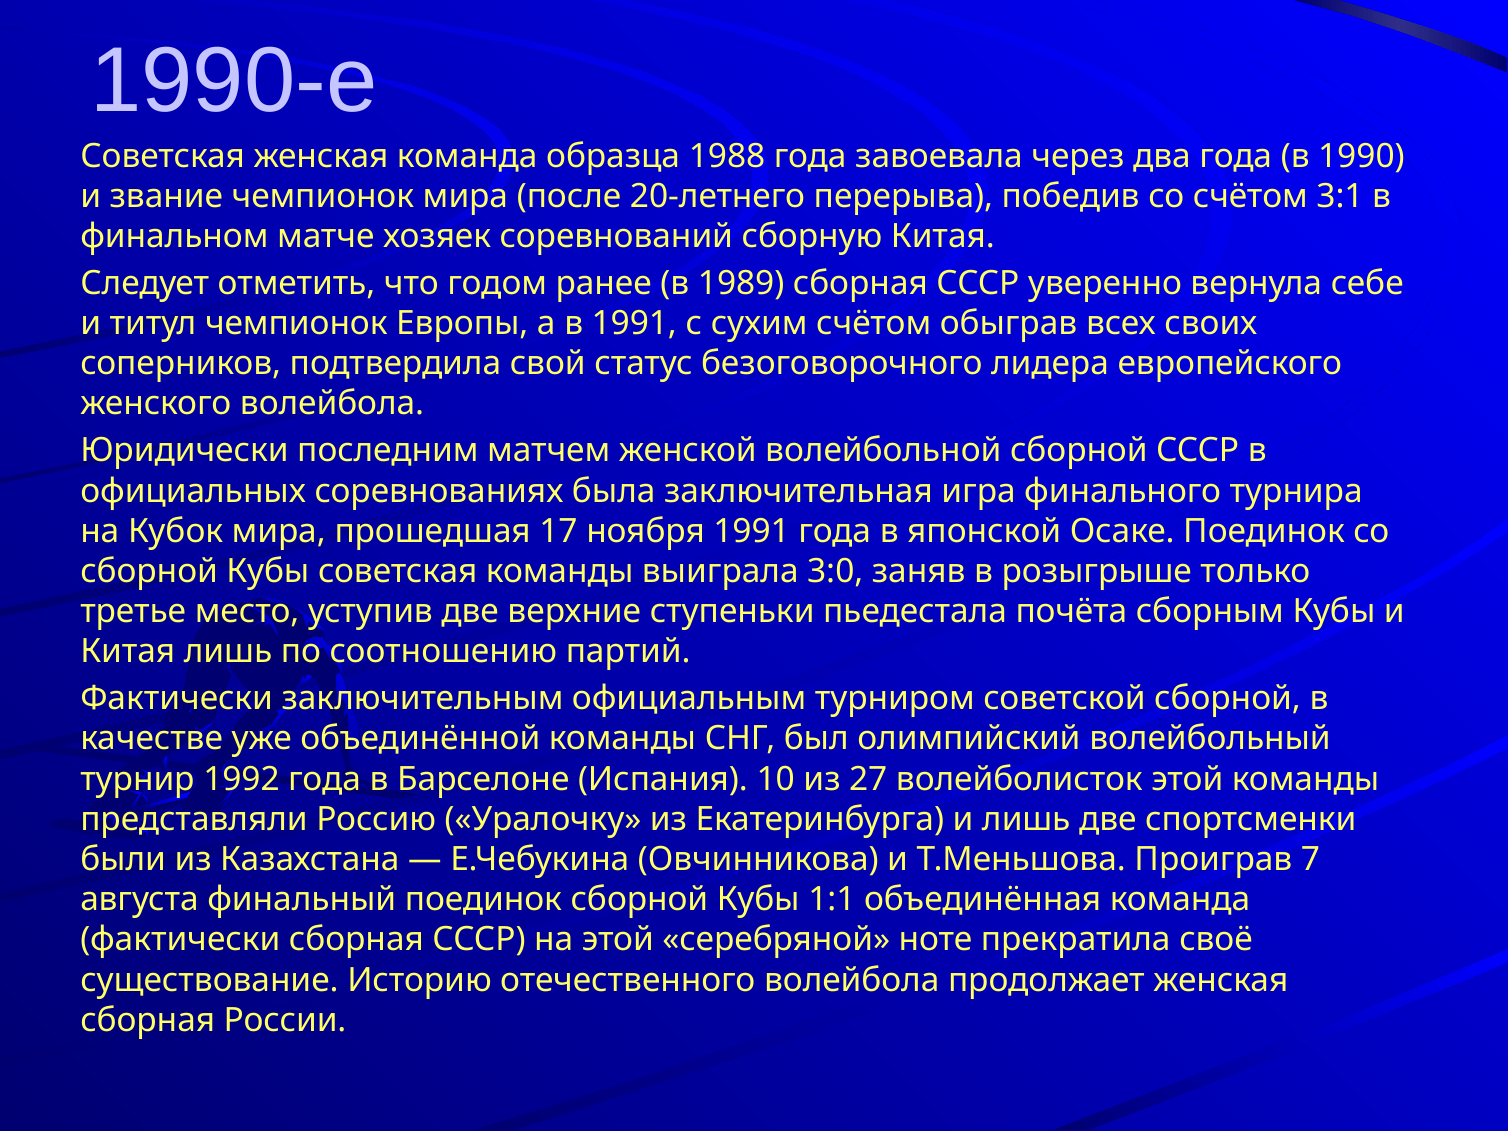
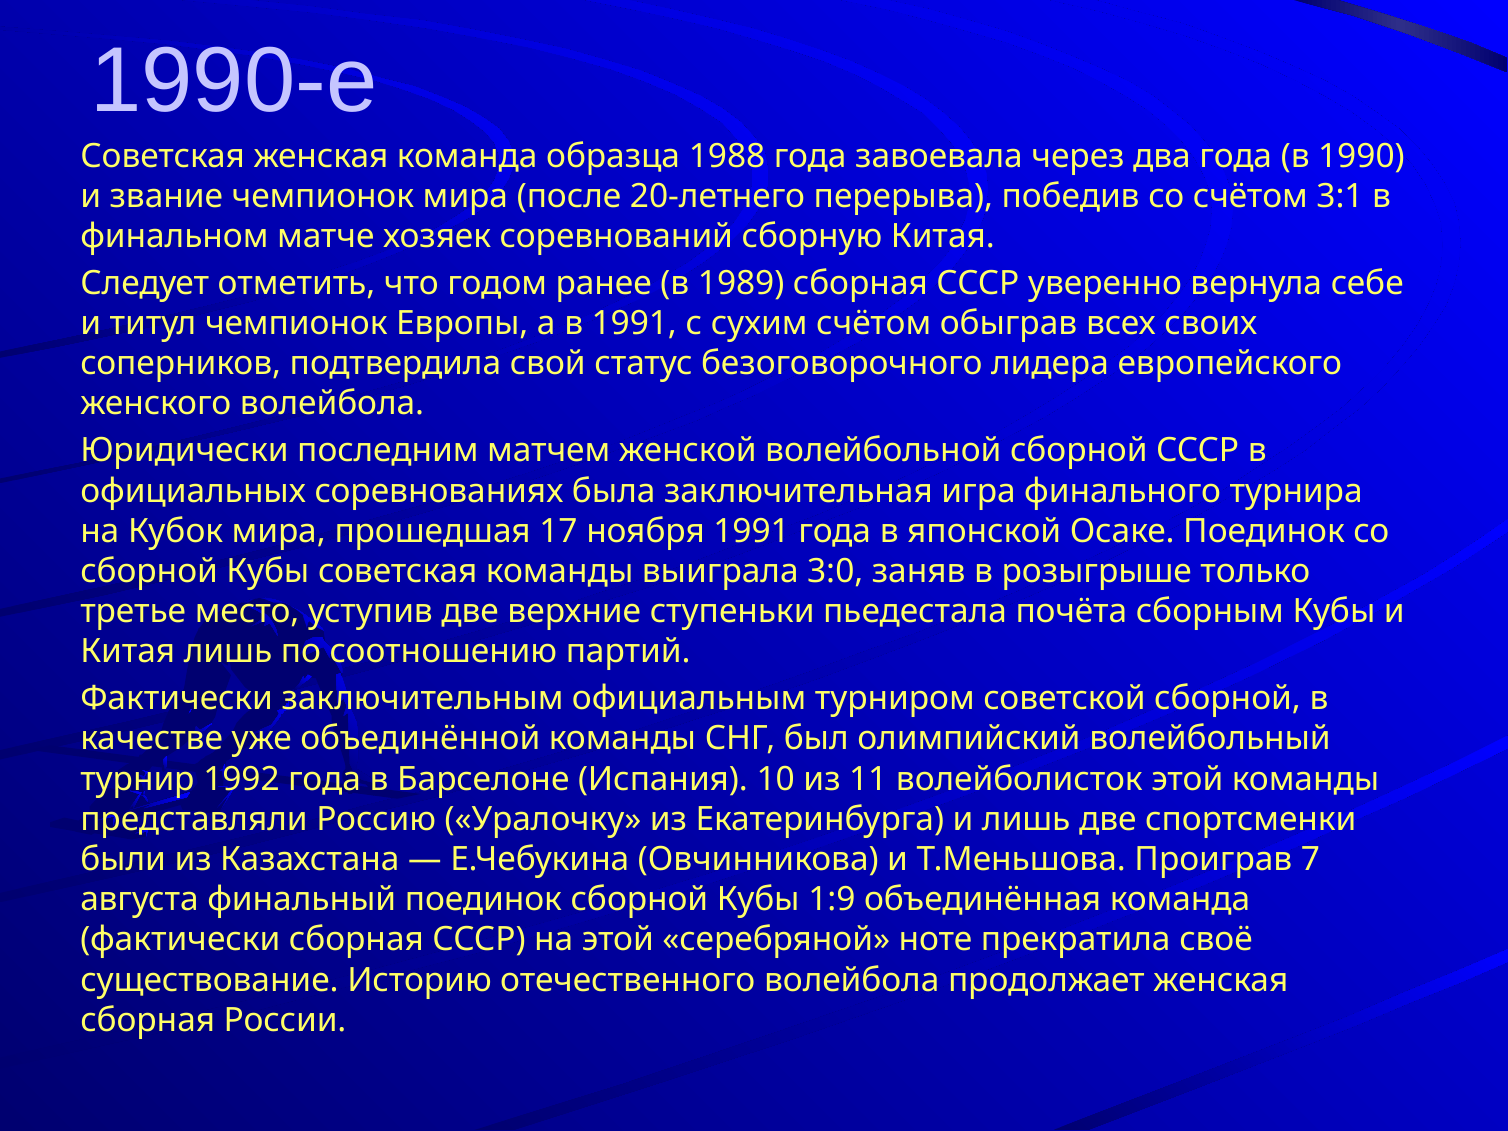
27: 27 -> 11 (868, 779)
1:1: 1:1 -> 1:9 (832, 900)
